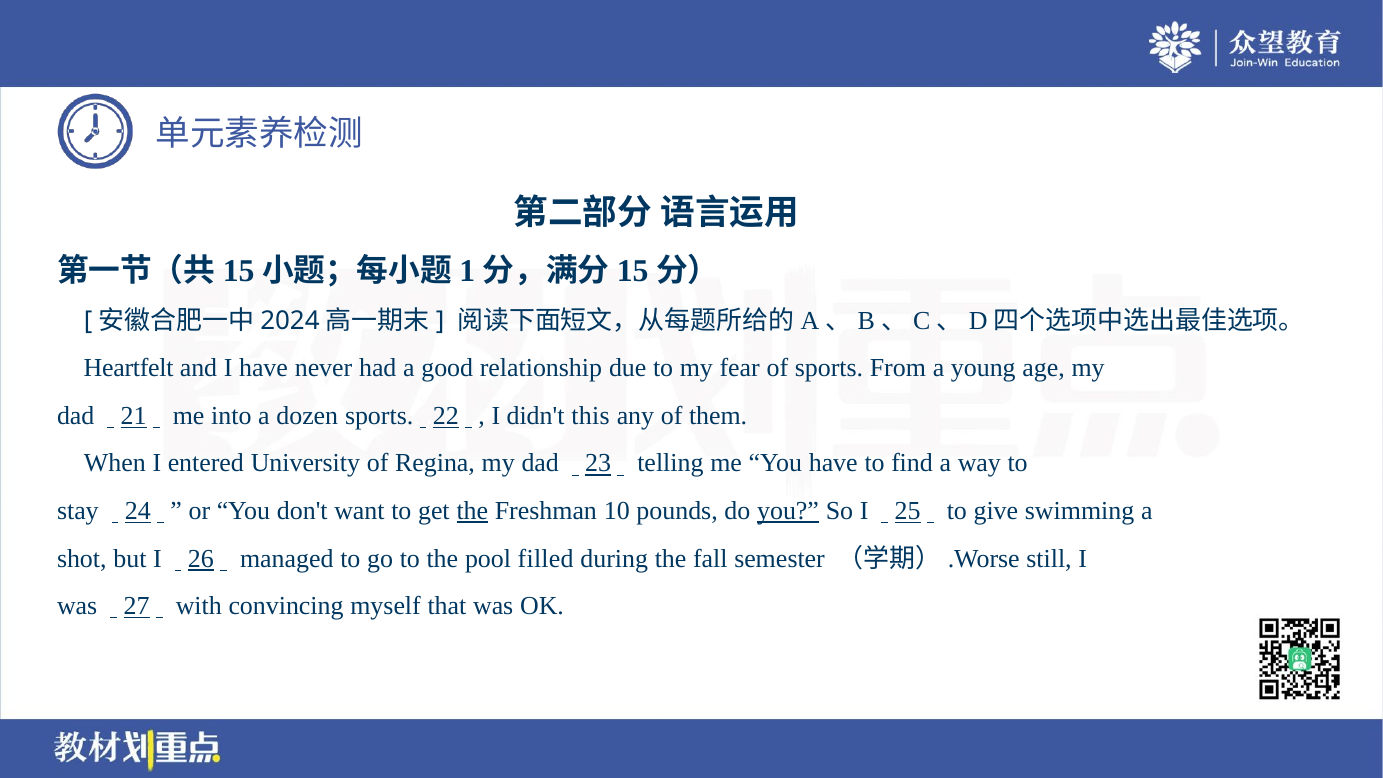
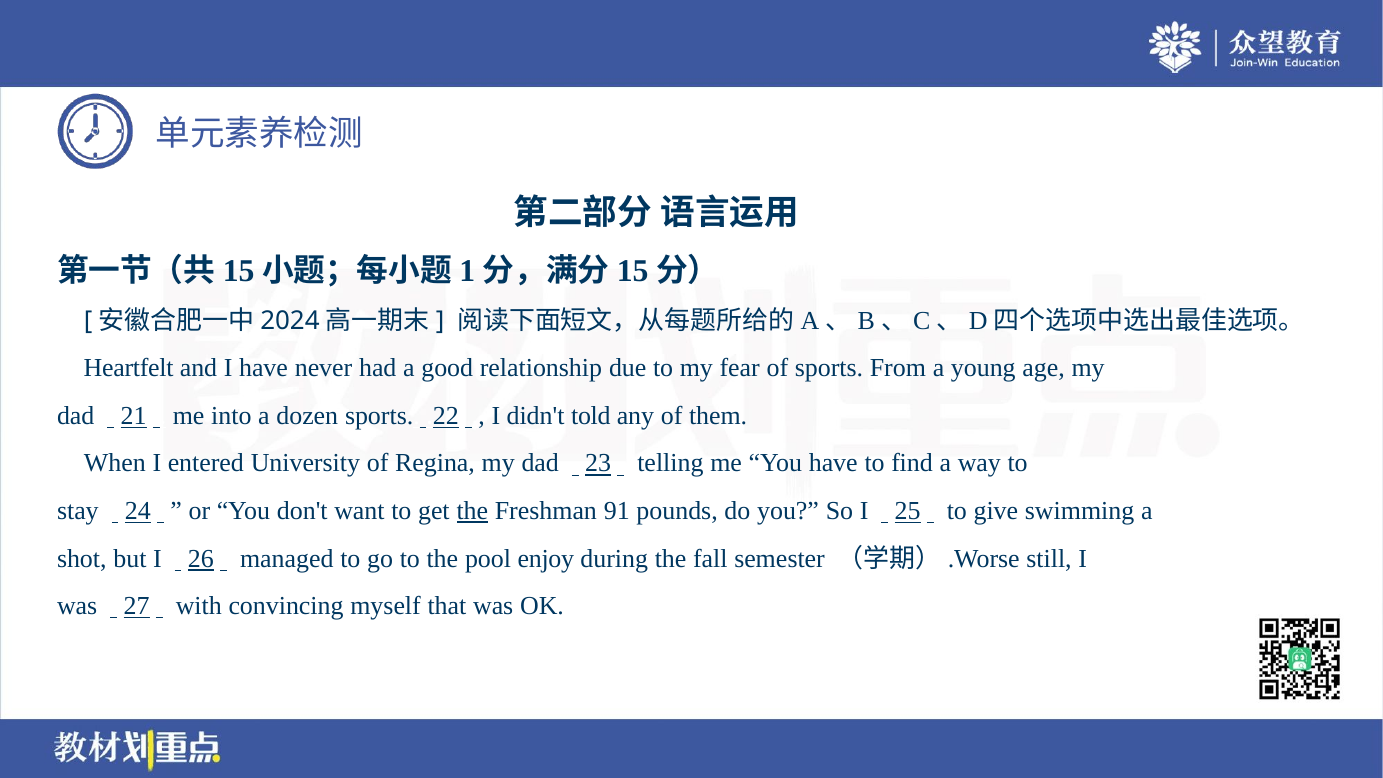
this: this -> told (591, 416)
10: 10 -> 91 (617, 511)
you underline: present -> none (788, 511)
filled: filled -> enjoy (546, 558)
